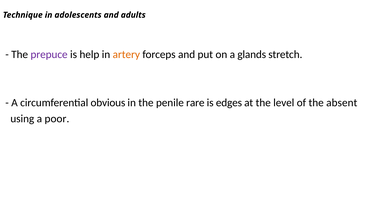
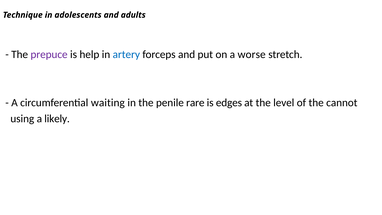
artery colour: orange -> blue (126, 54)
glands: glands -> worse (252, 54)
obvious: obvious -> waiting (108, 103)
absent: absent -> cannot (342, 103)
poor: poor -> likely (57, 119)
